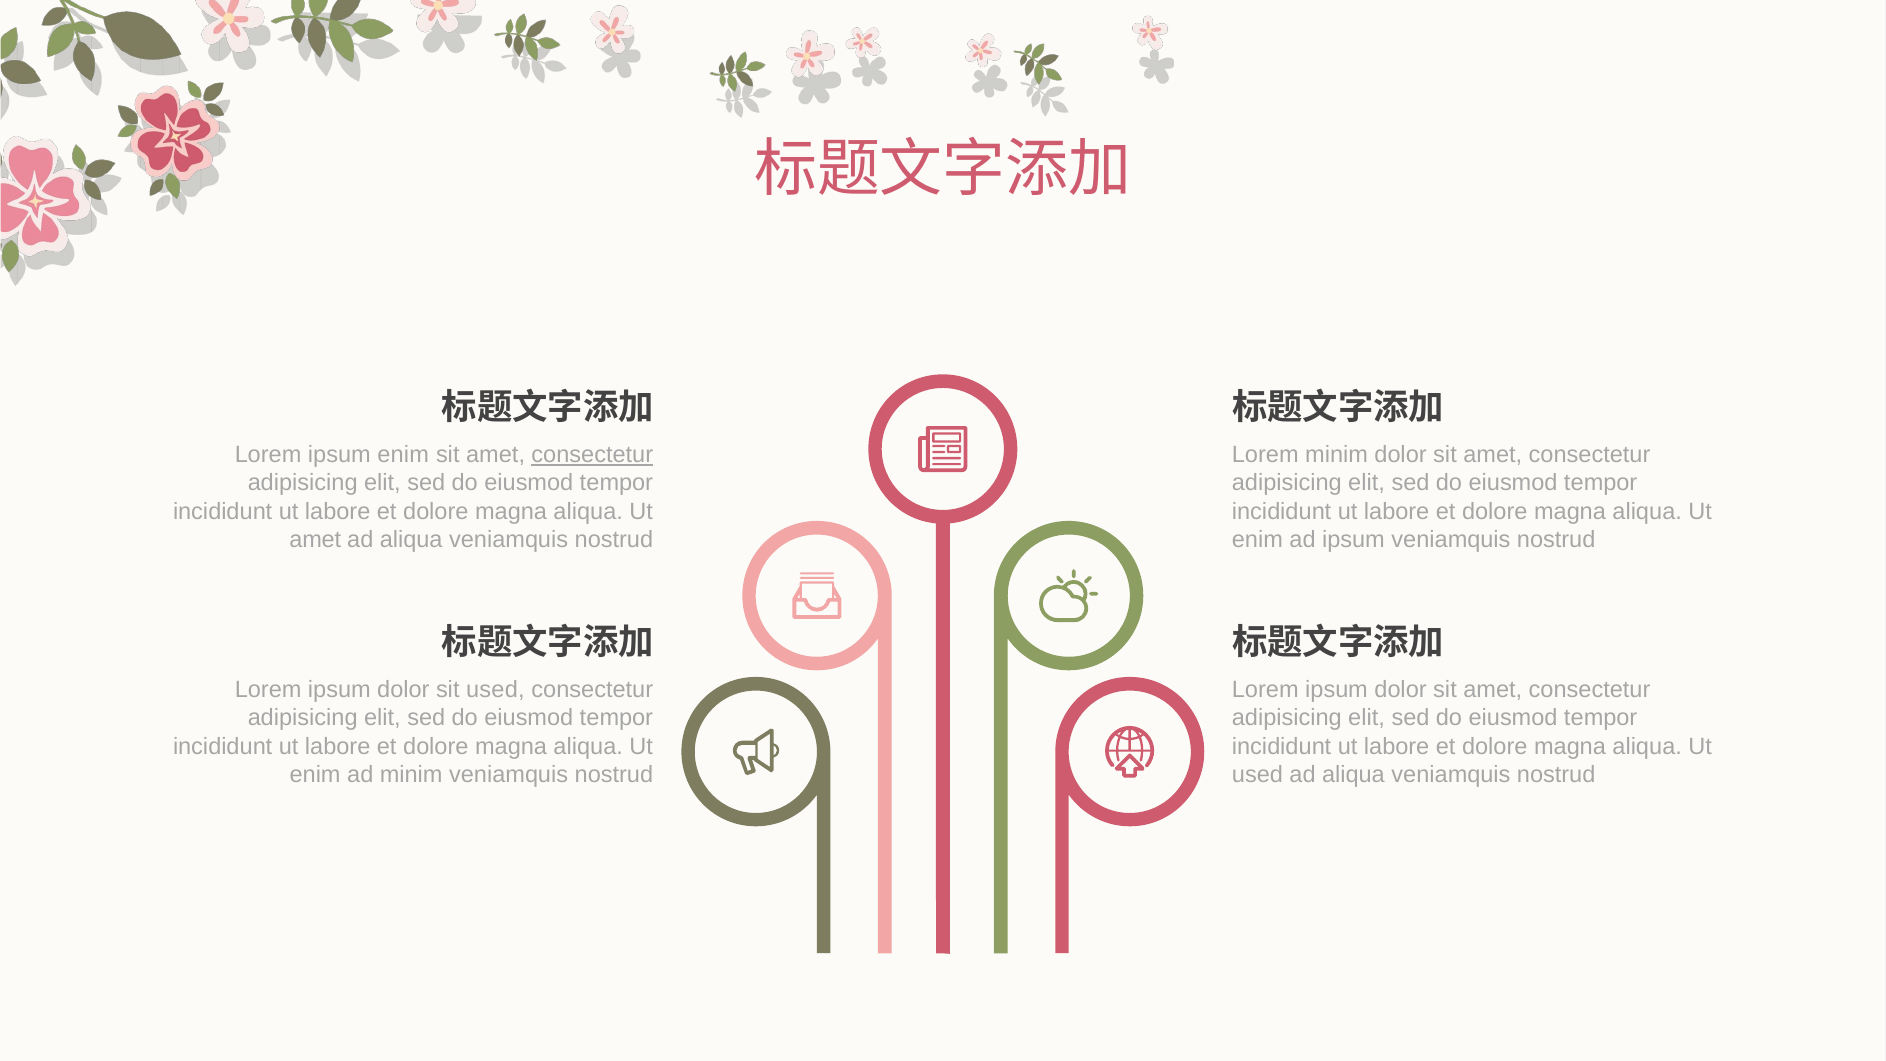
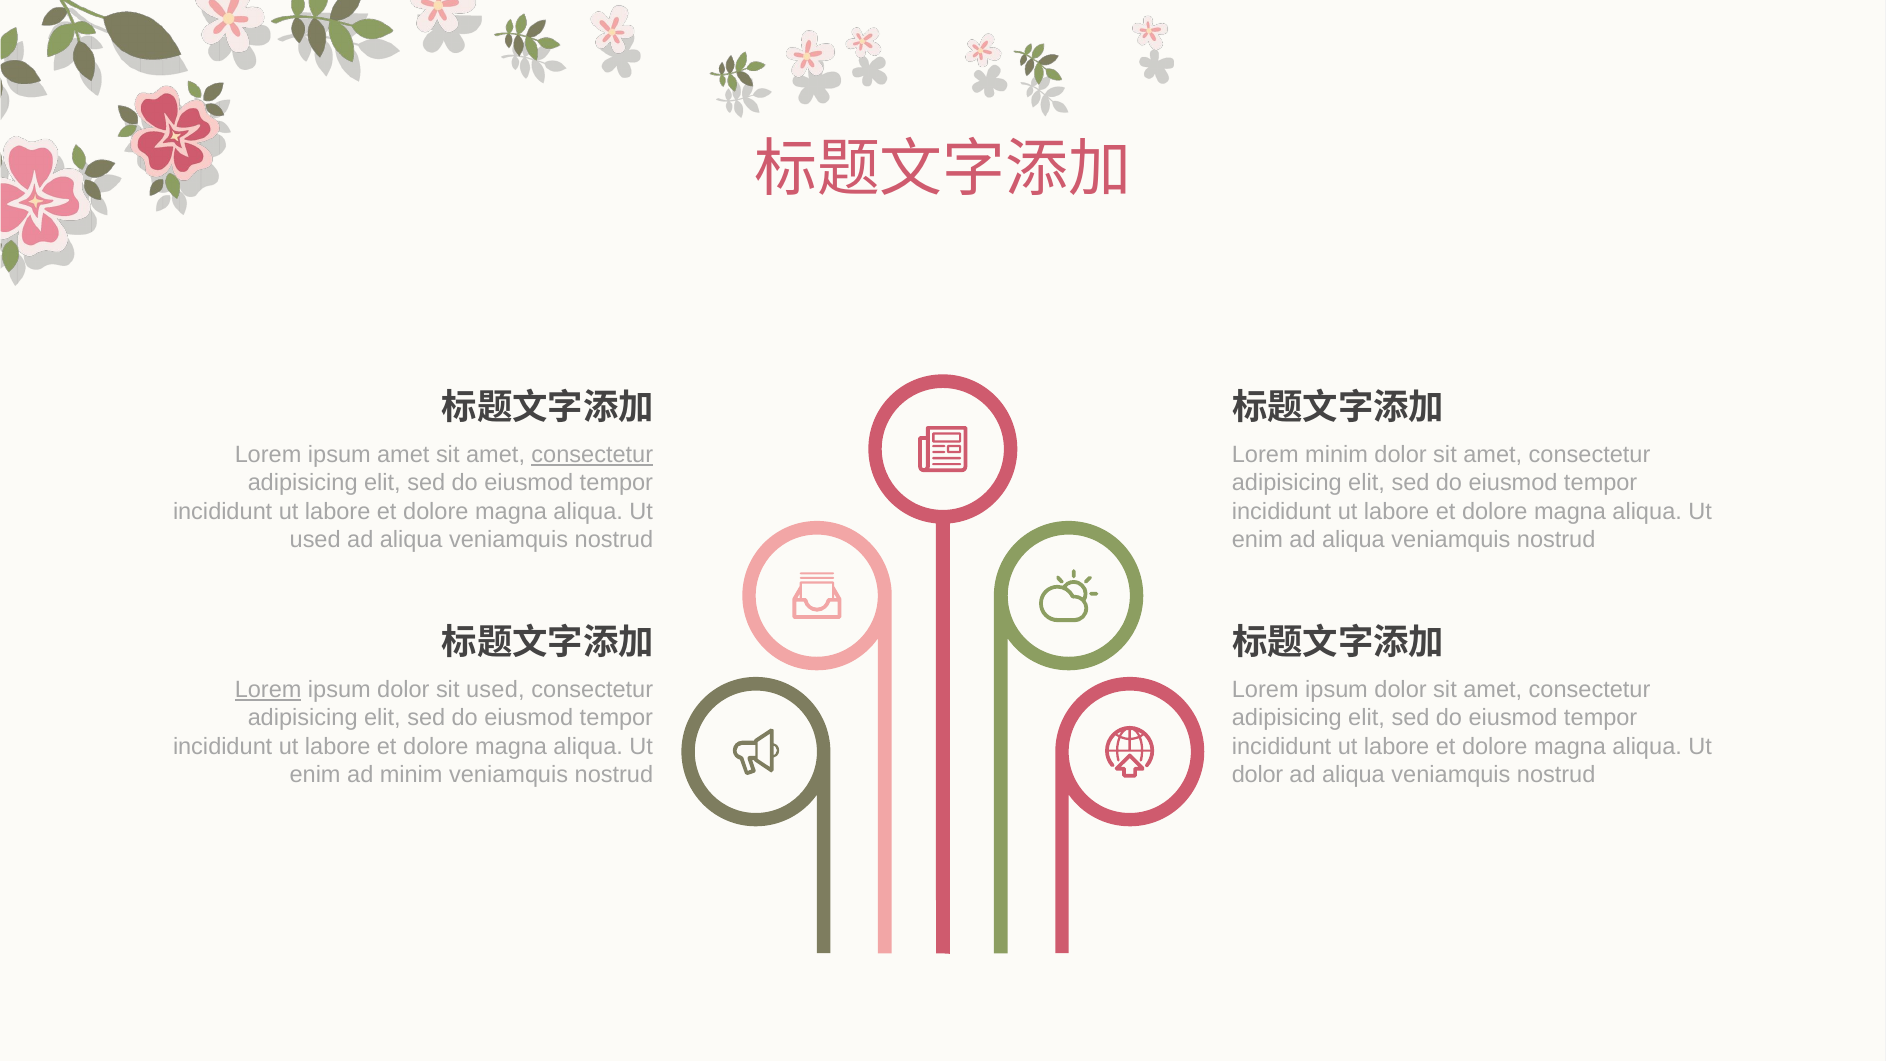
ipsum enim: enim -> amet (403, 455)
amet: amet -> used (315, 540)
enim ad ipsum: ipsum -> aliqua (1353, 540)
Lorem underline: none -> present (268, 690)
used: used -> dolor (1258, 775)
